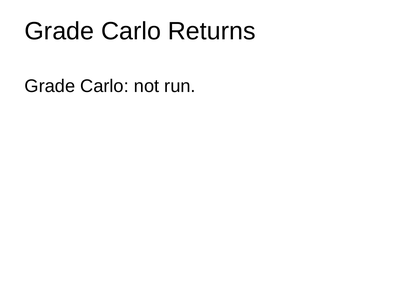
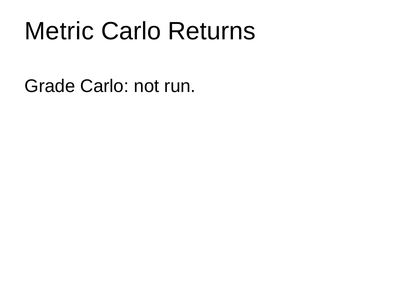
Grade: Grade -> Metric (59, 31)
